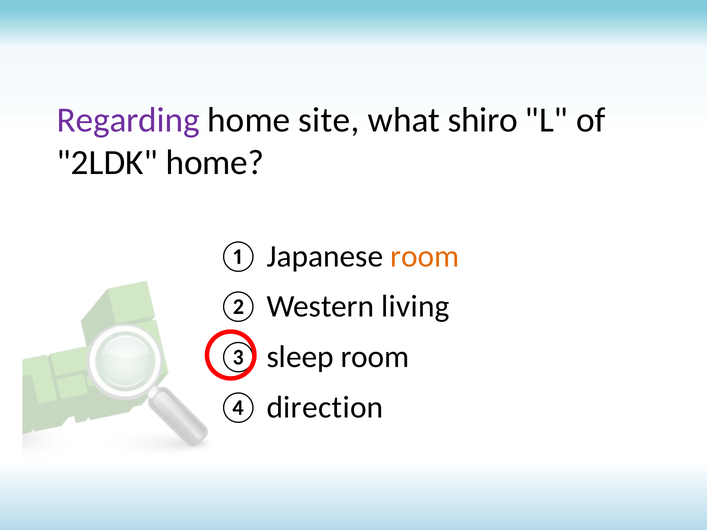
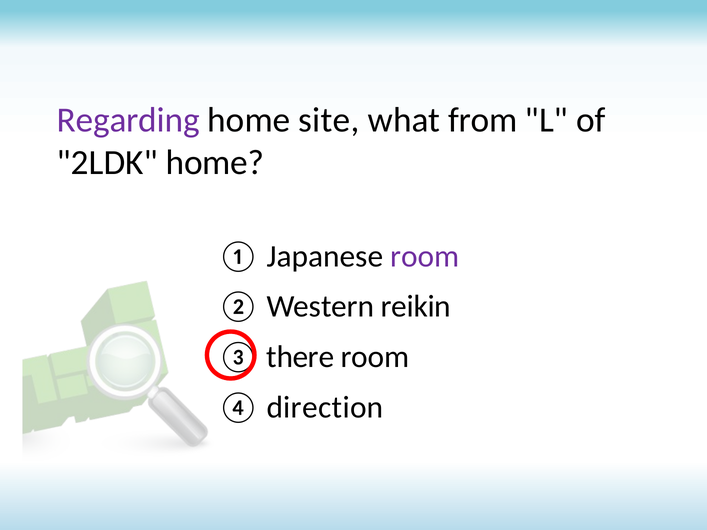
shiro: shiro -> from (483, 120)
room colour: orange -> purple (425, 256)
living: living -> reikin (416, 307)
sleep: sleep -> there (300, 357)
